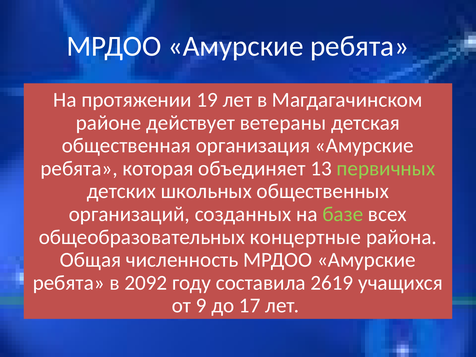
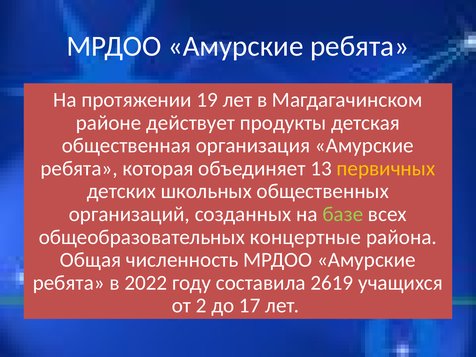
ветераны: ветераны -> продукты (283, 123)
первичных colour: light green -> yellow (386, 168)
2092: 2092 -> 2022 (146, 283)
9: 9 -> 2 (201, 306)
